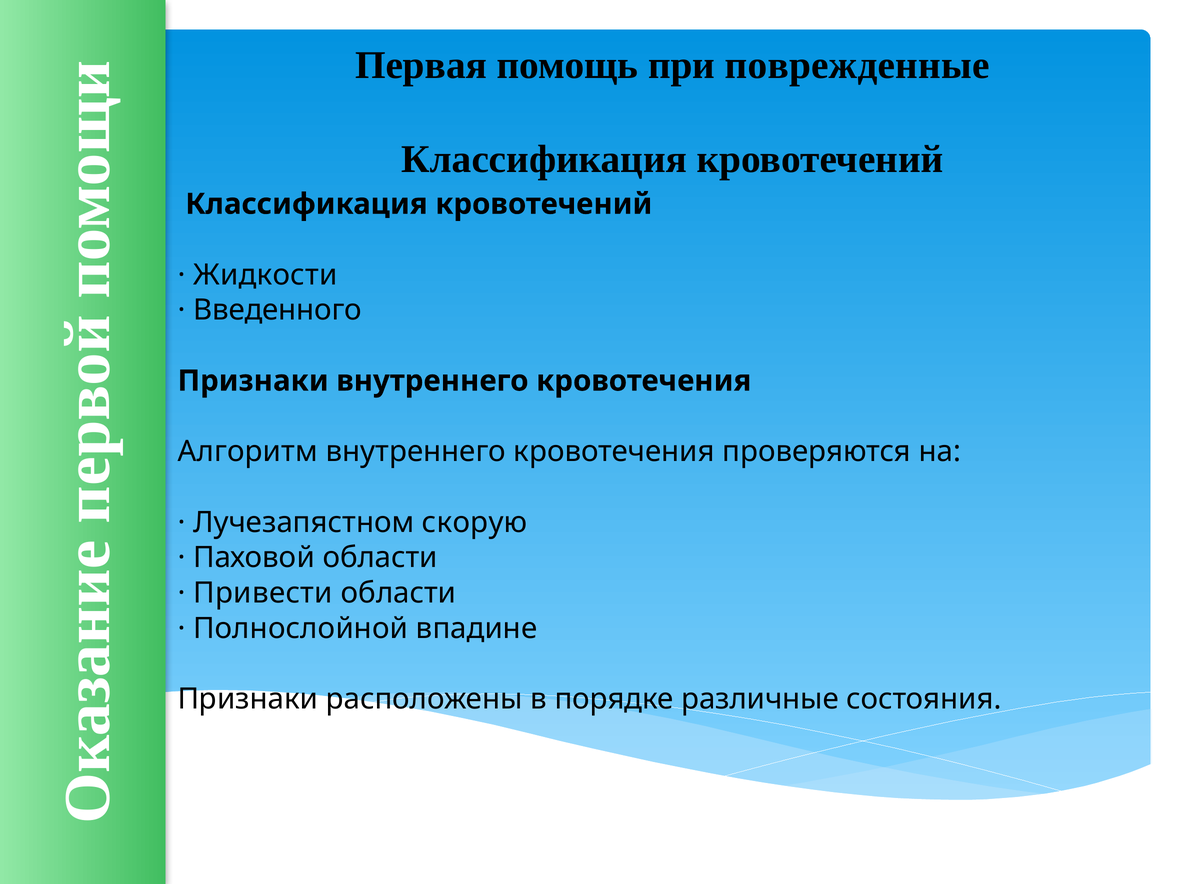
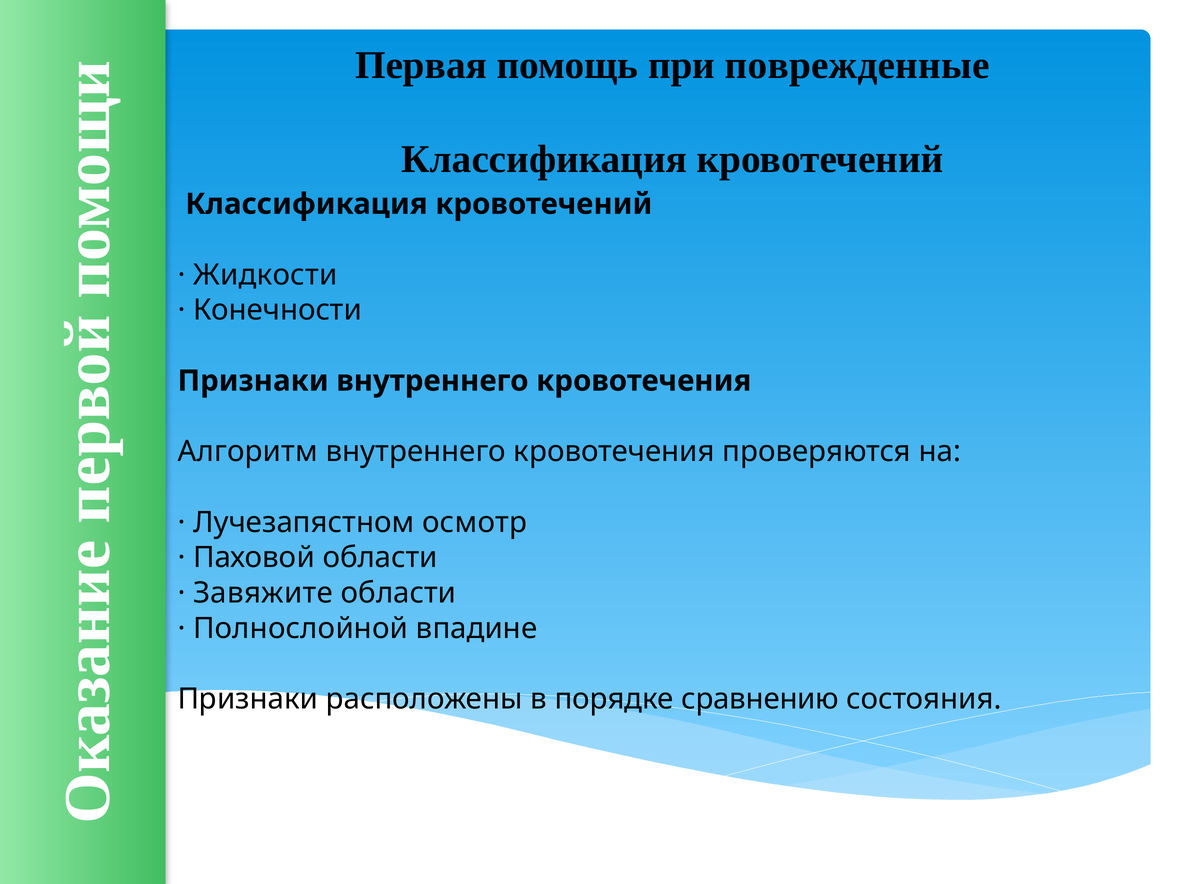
Введенного: Введенного -> Конечности (277, 310)
скорую: скорую -> осмотр (475, 522)
Привести: Привести -> Завяжите (263, 593)
различные: различные -> сравнению (760, 699)
